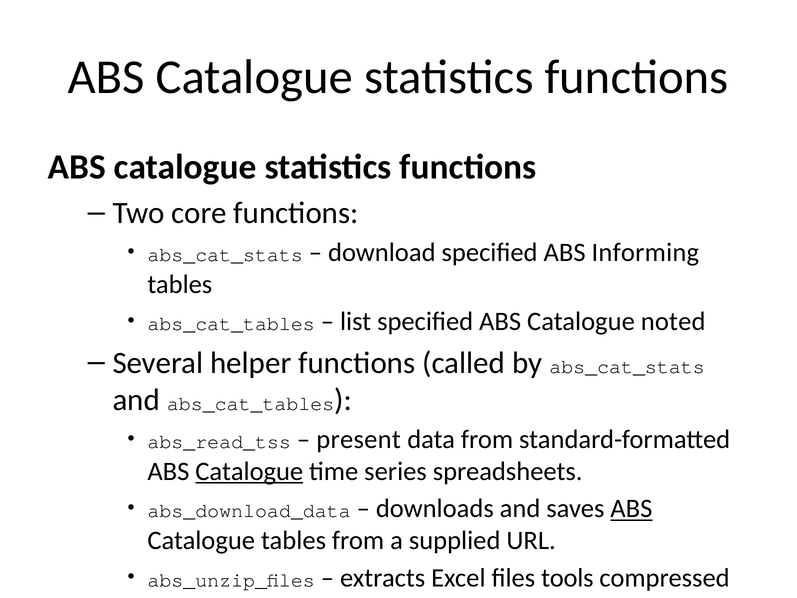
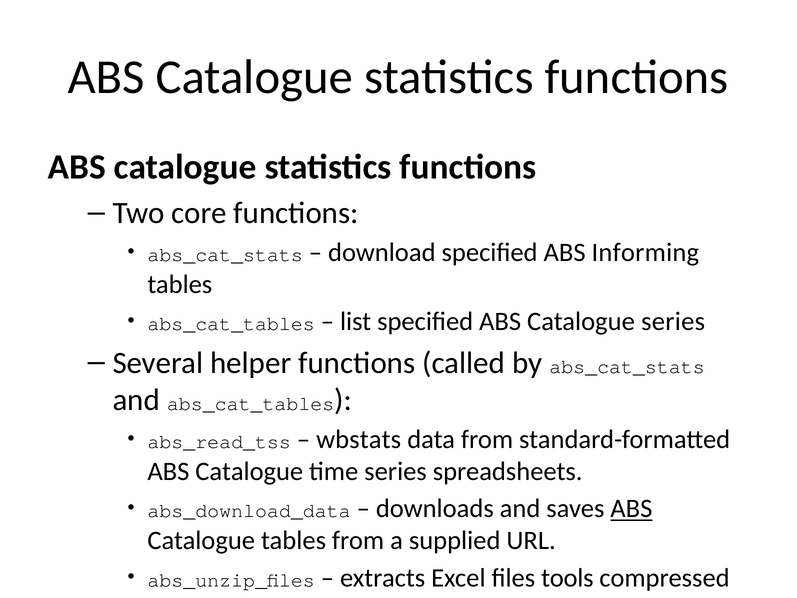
Catalogue noted: noted -> series (673, 322)
present: present -> wbstats (359, 439)
Catalogue underline: present -> none (249, 471)
